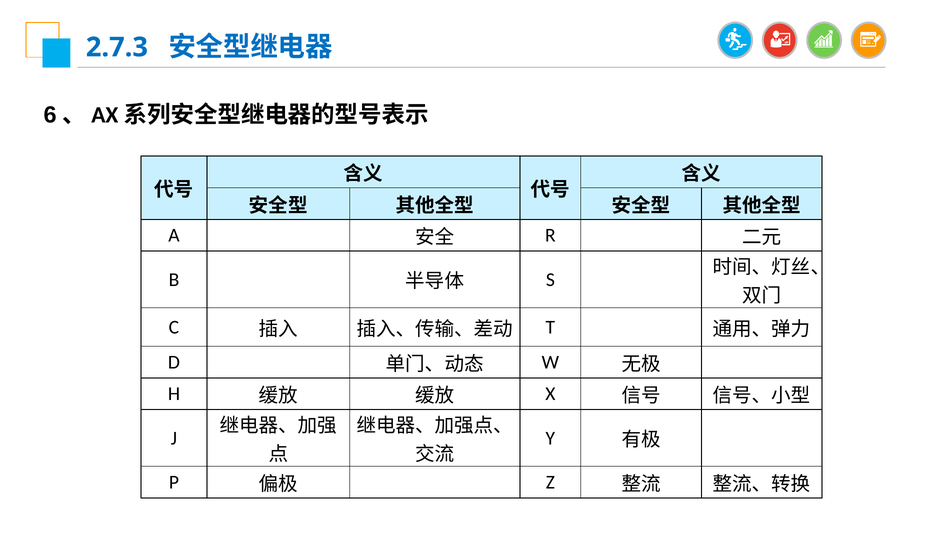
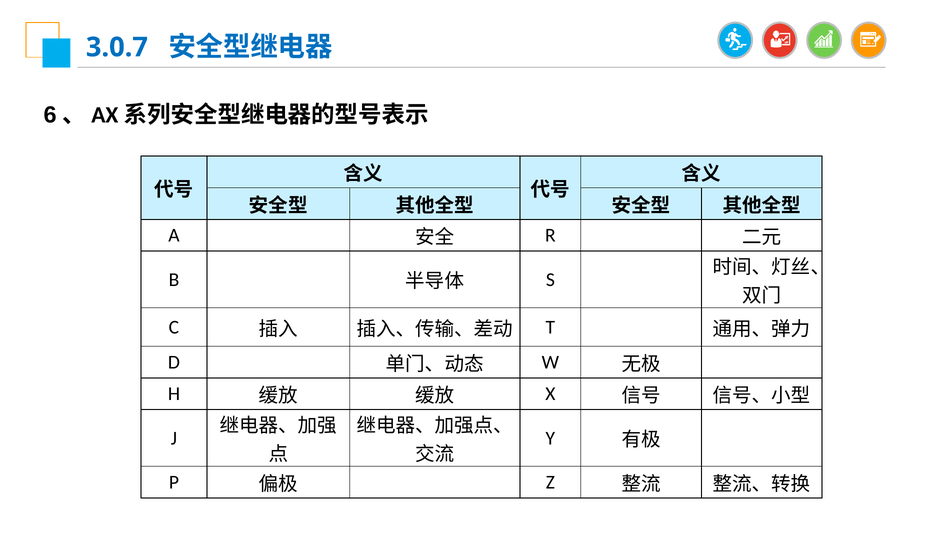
2.7.3: 2.7.3 -> 3.0.7 (117, 47)
